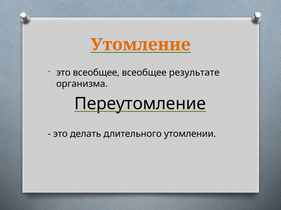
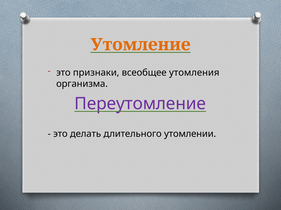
это всеобщее: всеобщее -> признаки (96, 73)
результате: результате -> утомления (194, 73)
Переутомление colour: black -> purple (140, 104)
